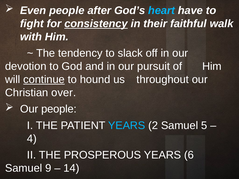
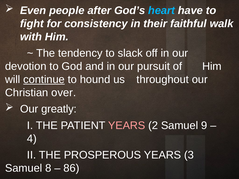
consistency underline: present -> none (96, 24)
Our people: people -> greatly (59, 109)
YEARS colour: light blue -> pink (127, 126)
5: 5 -> 9 (204, 126)
6: 6 -> 3 (189, 155)
9: 9 -> 8 (48, 168)
14: 14 -> 86 (71, 168)
